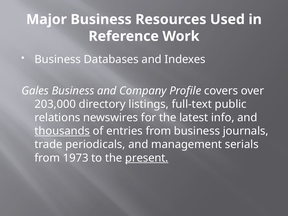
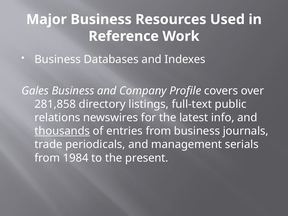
203,000: 203,000 -> 281,858 (55, 104)
1973: 1973 -> 1984 (76, 158)
present underline: present -> none (147, 158)
